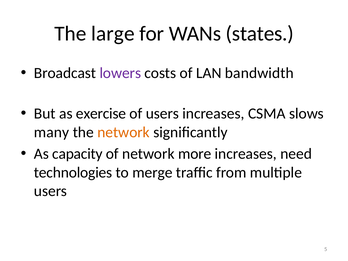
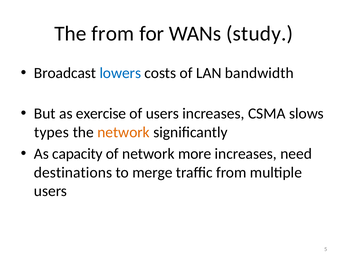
The large: large -> from (113, 34)
states: states -> study (260, 34)
lowers colour: purple -> blue (120, 73)
many: many -> types (52, 132)
technologies: technologies -> destinations (73, 172)
